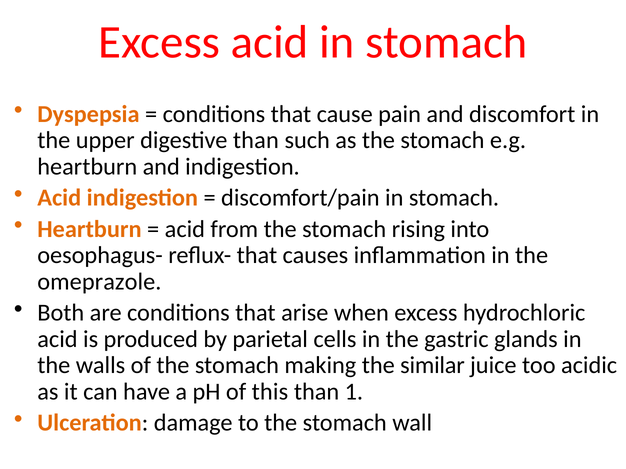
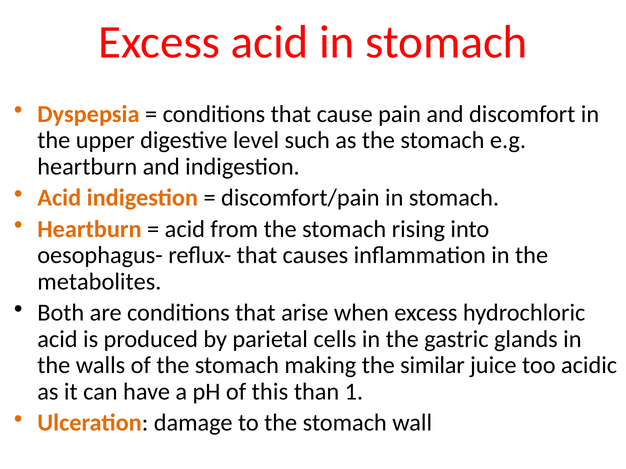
digestive than: than -> level (256, 140)
omeprazole: omeprazole -> metabolites (99, 282)
